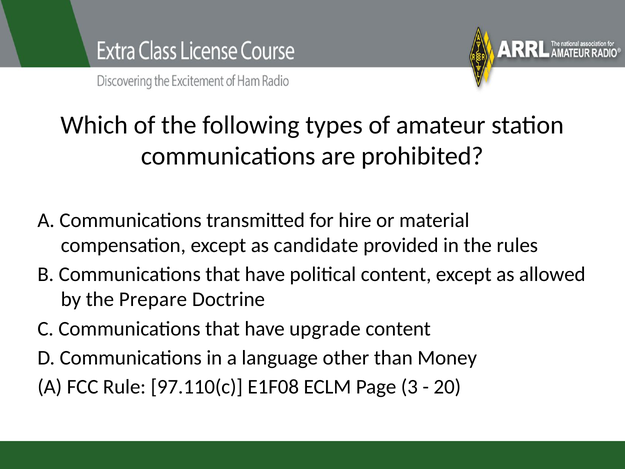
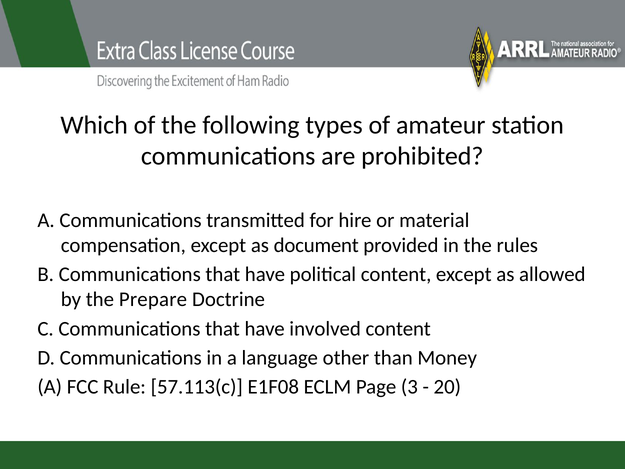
candidate: candidate -> document (316, 245)
upgrade: upgrade -> involved (325, 328)
97.110(c: 97.110(c -> 57.113(c (197, 387)
